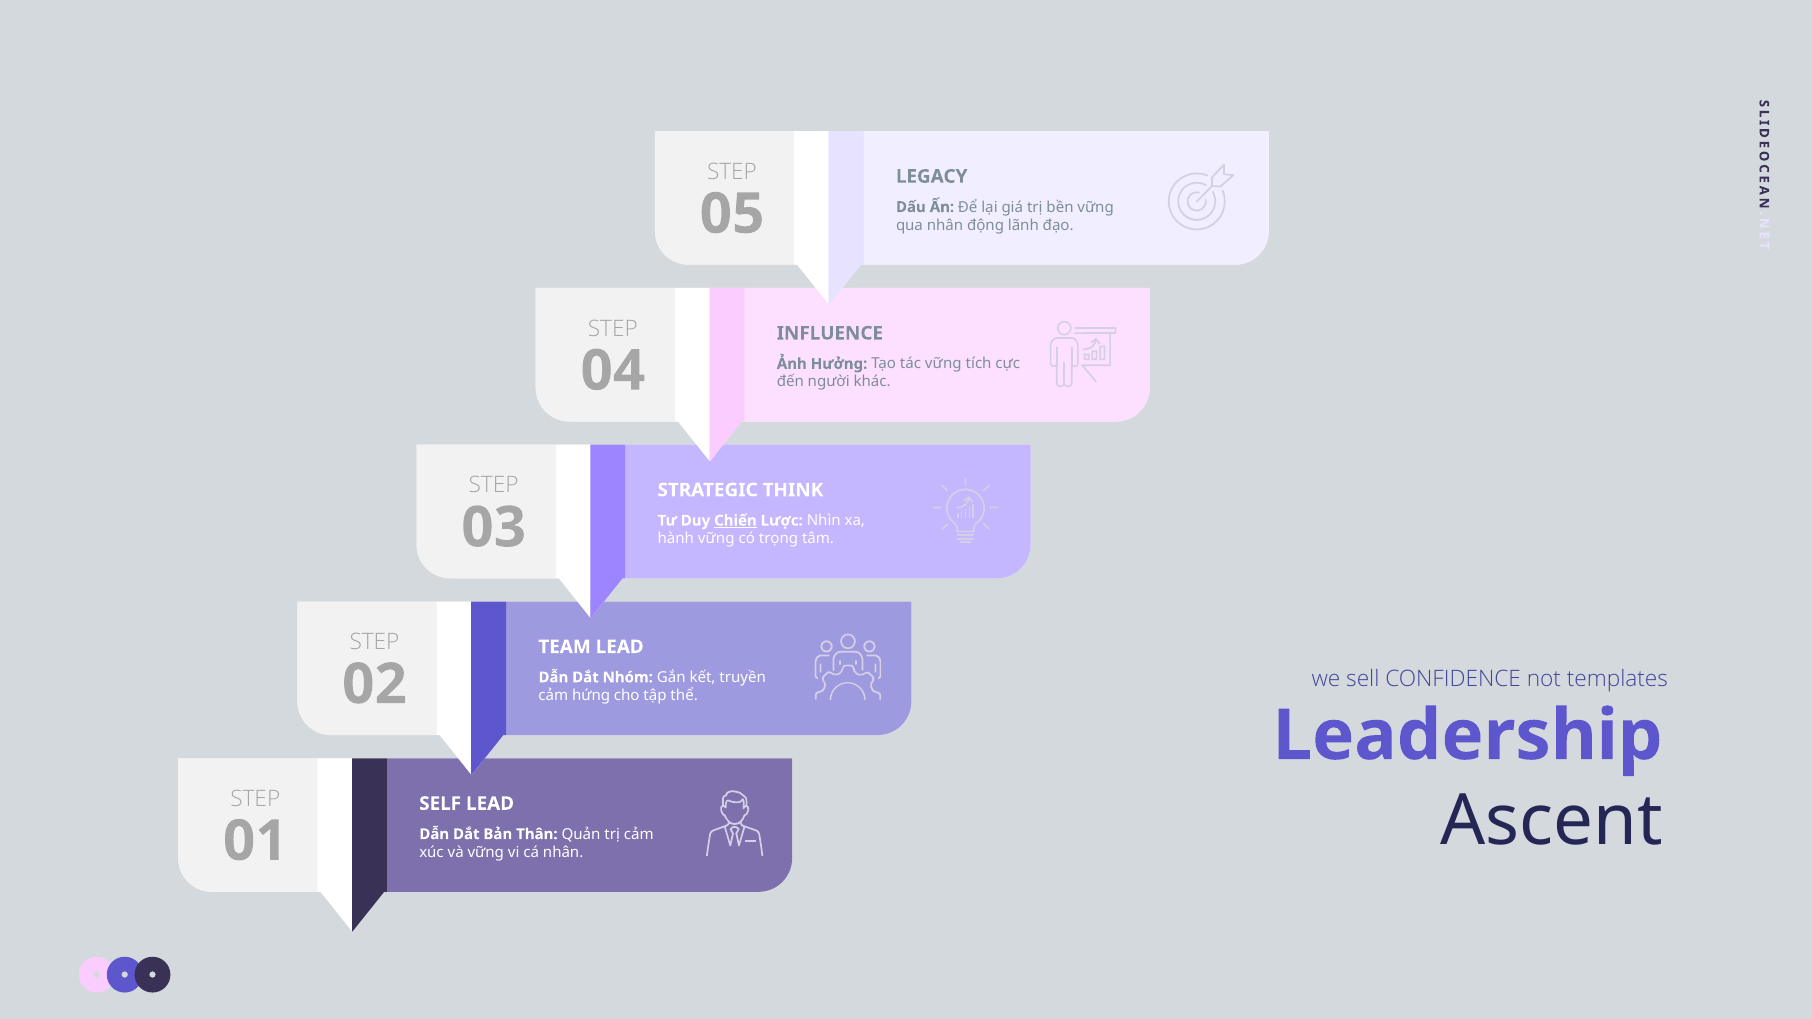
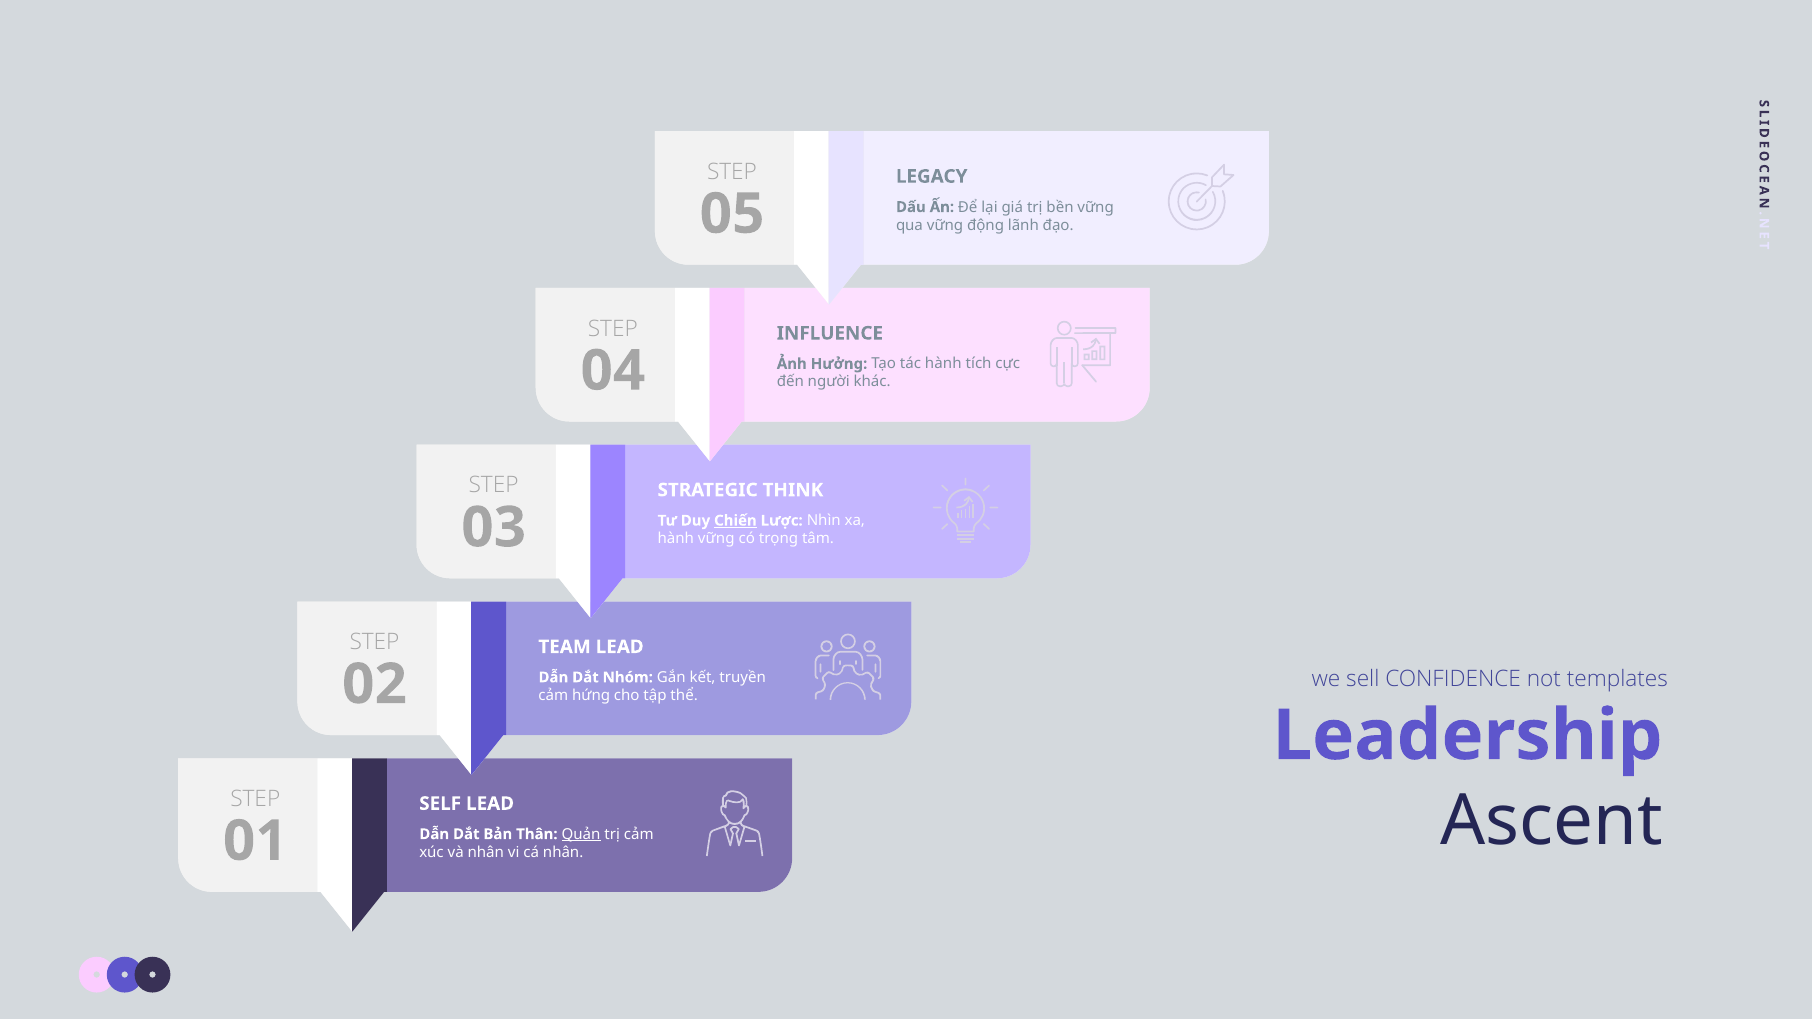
qua nhân: nhân -> vững (945, 225)
tác vững: vững -> hành (943, 364)
Quản underline: none -> present (581, 834)
và vững: vững -> nhân (486, 852)
